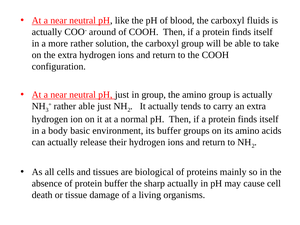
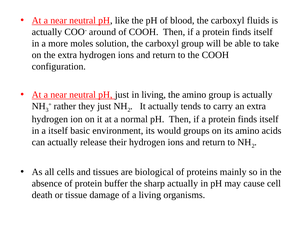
more rather: rather -> moles (82, 43)
in group: group -> living (154, 95)
rather able: able -> they (87, 106)
a body: body -> itself (58, 131)
its buffer: buffer -> would (169, 131)
